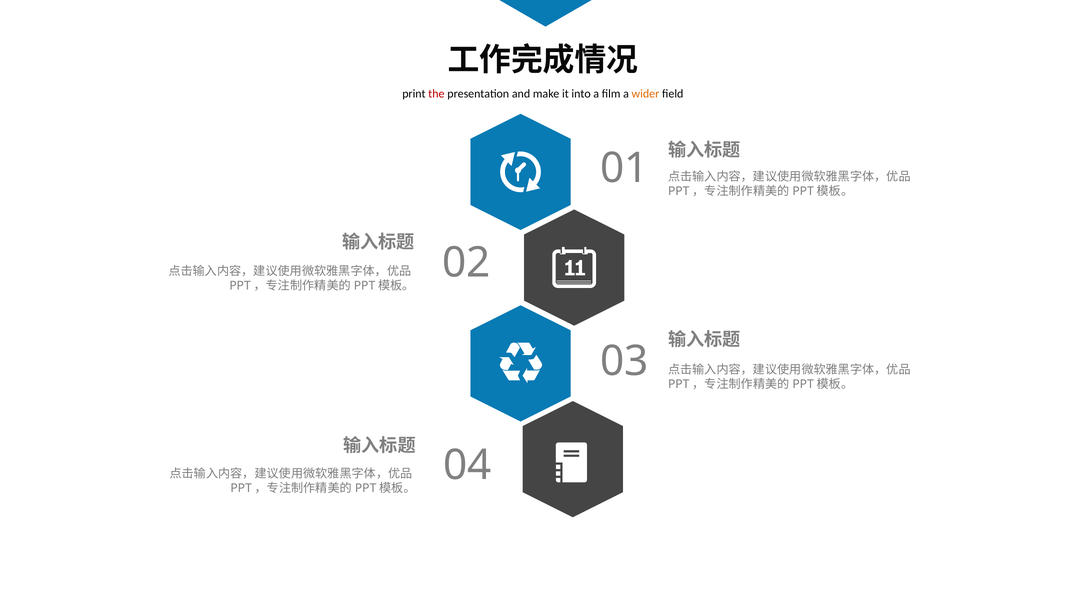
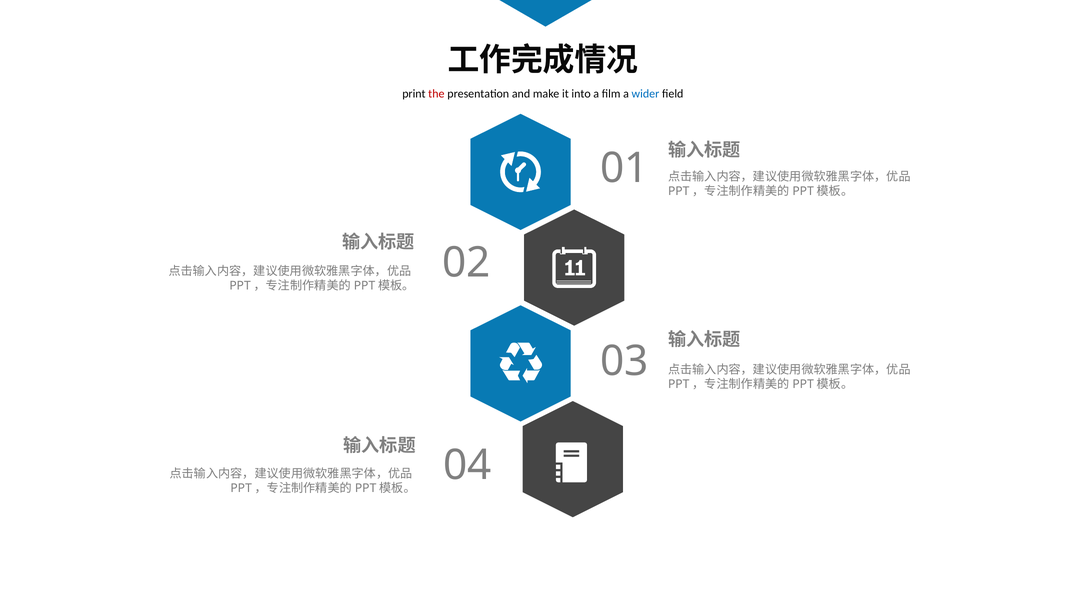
wider colour: orange -> blue (645, 94)
